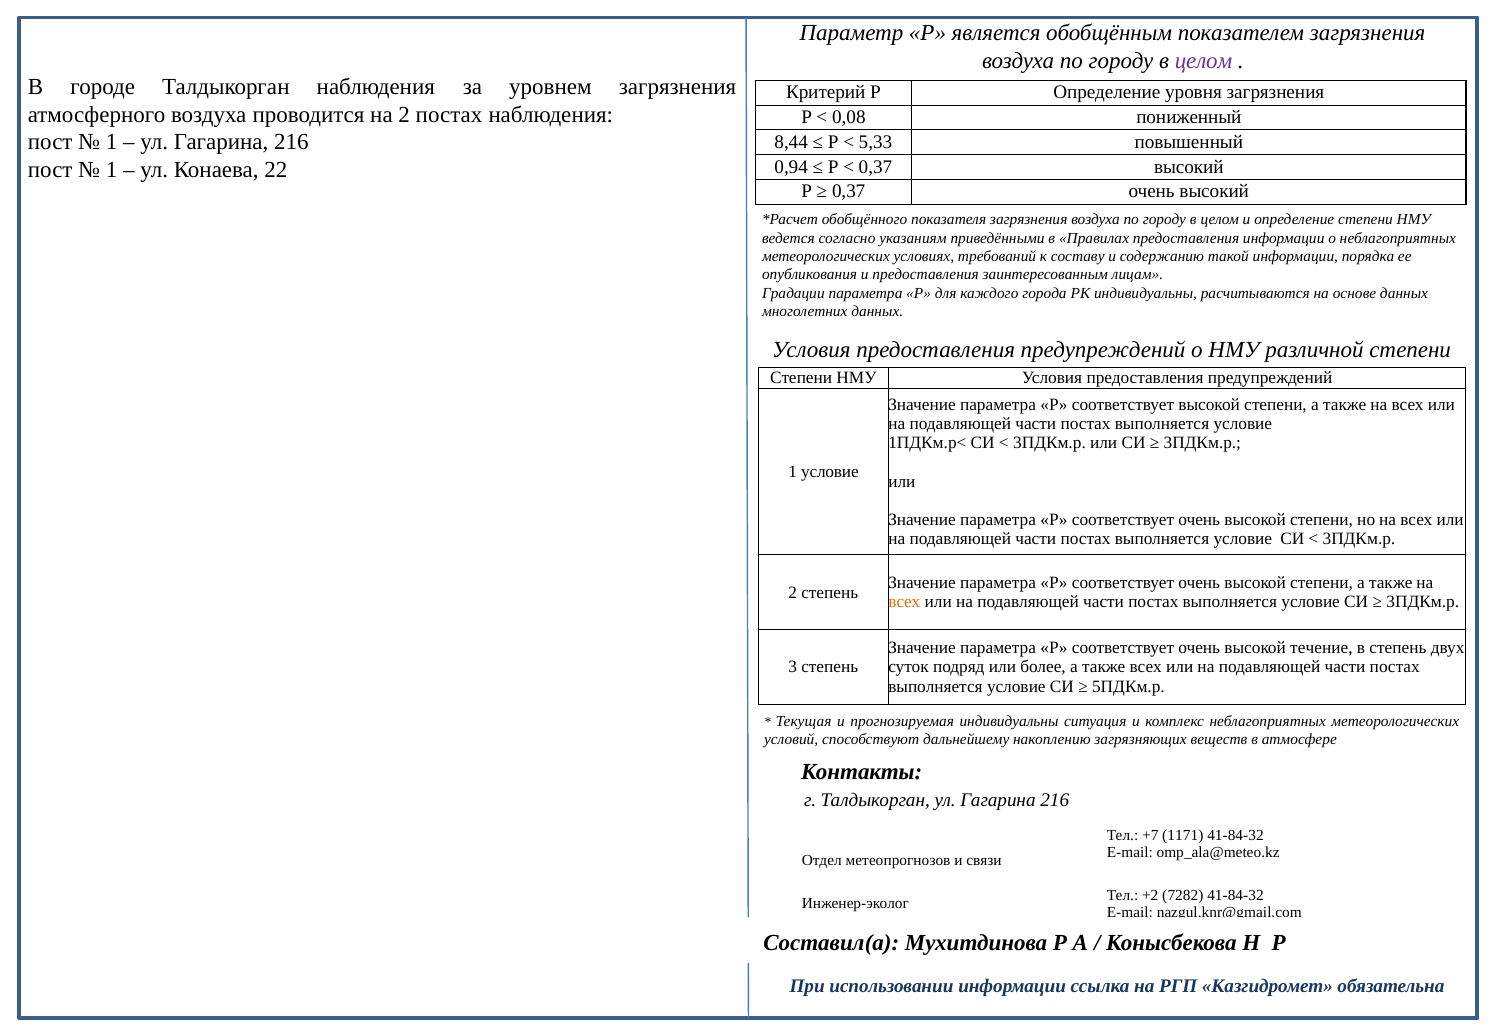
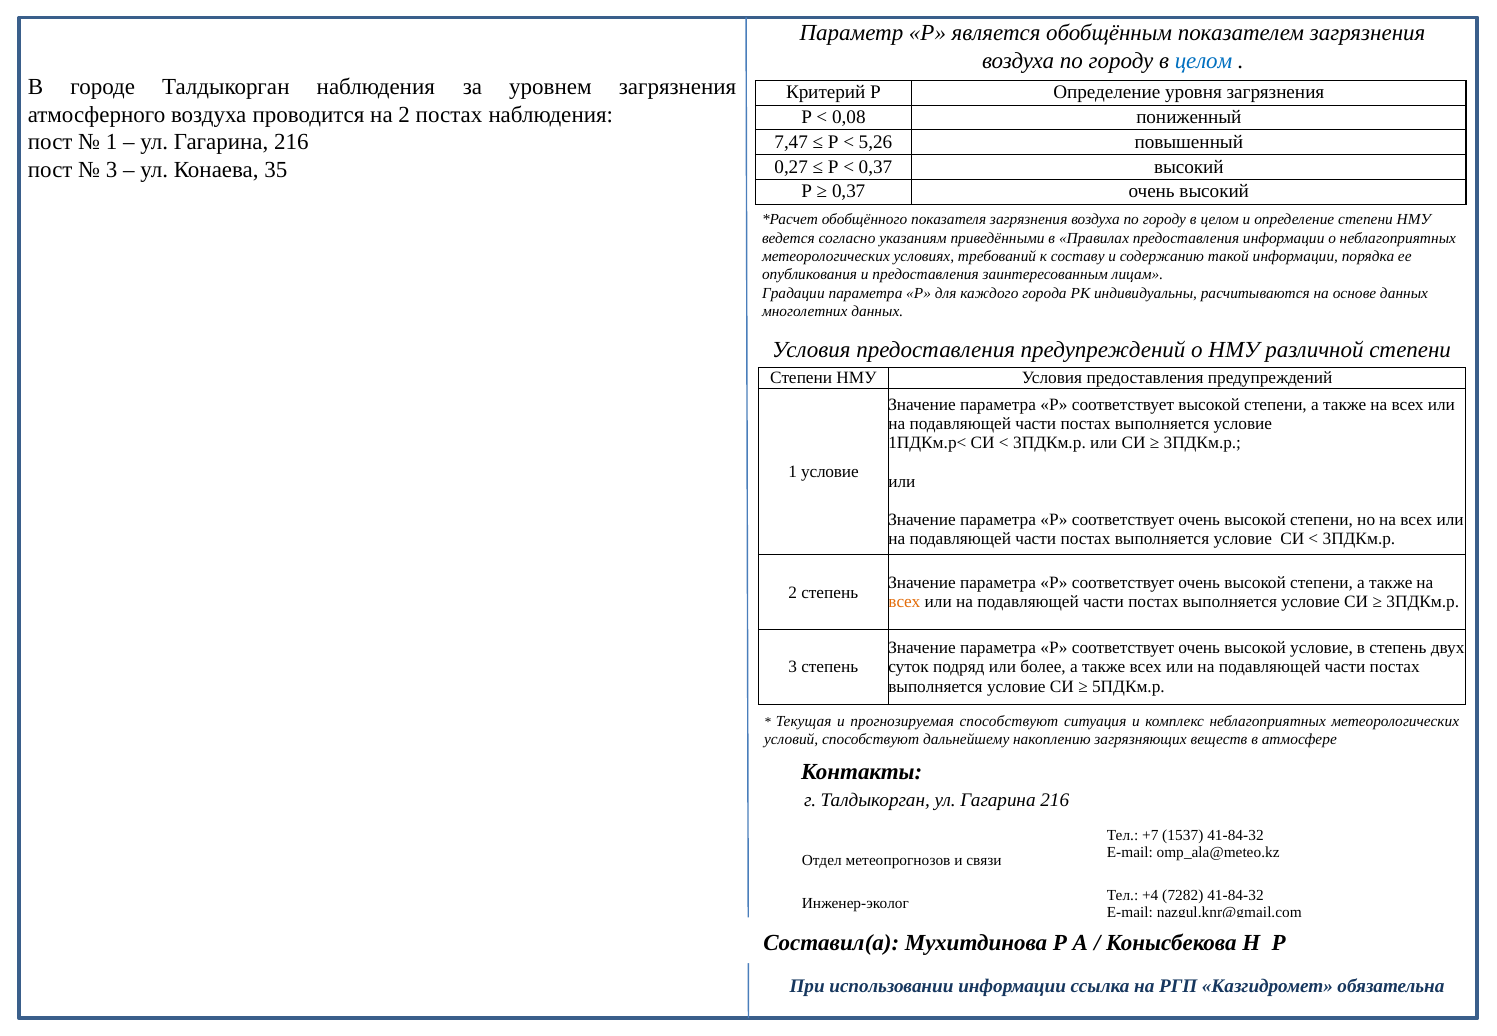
целом colour: purple -> blue (1204, 60)
8,44: 8,44 -> 7,47 (791, 142)
5,33: 5,33 -> 5,26 (875, 142)
0,94: 0,94 -> 0,27 (791, 167)
1: 1 -> 3 (112, 170)
22: 22 -> 35 (276, 170)
высокой течение: течение -> условие (1322, 648)
прогнозируемая индивидуальны: индивидуальны -> способствуют (1009, 721)
1171: 1171 -> 1537 (1183, 835)
+2: +2 -> +4 (1150, 895)
